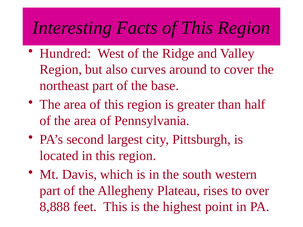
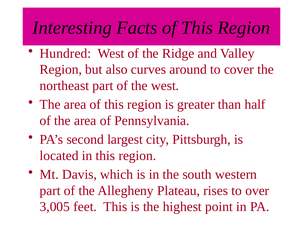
the base: base -> west (165, 86)
8,888: 8,888 -> 3,005 (55, 207)
